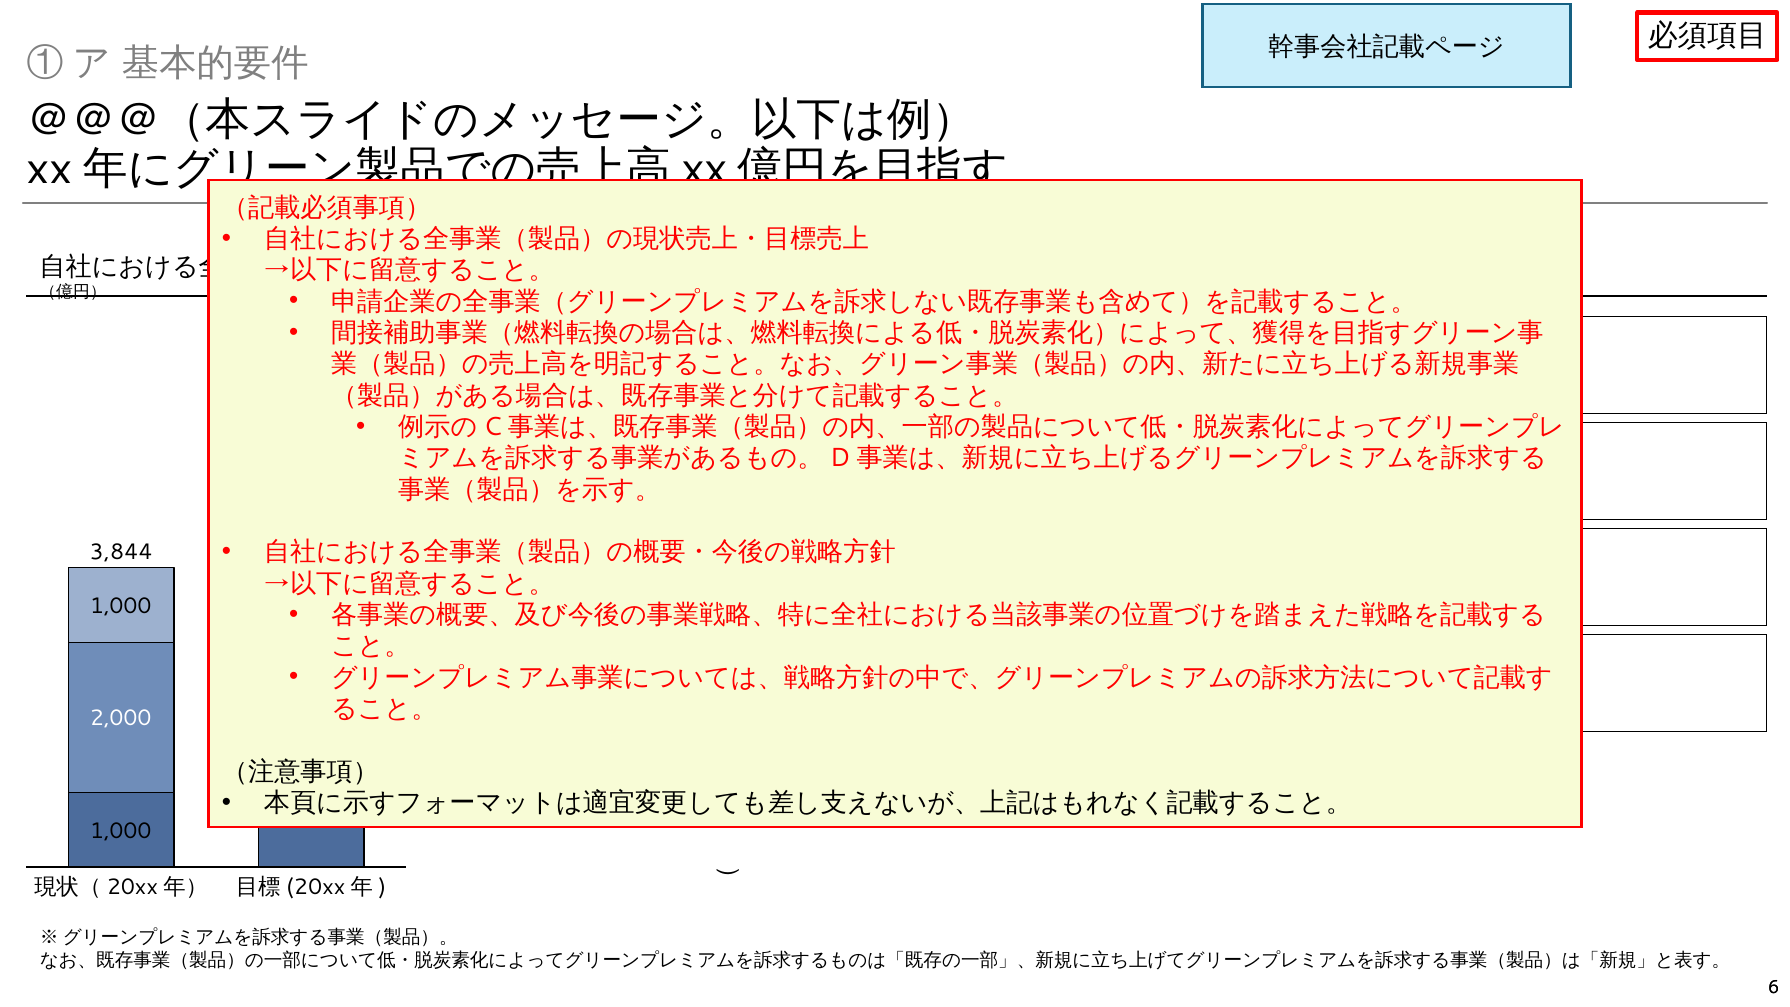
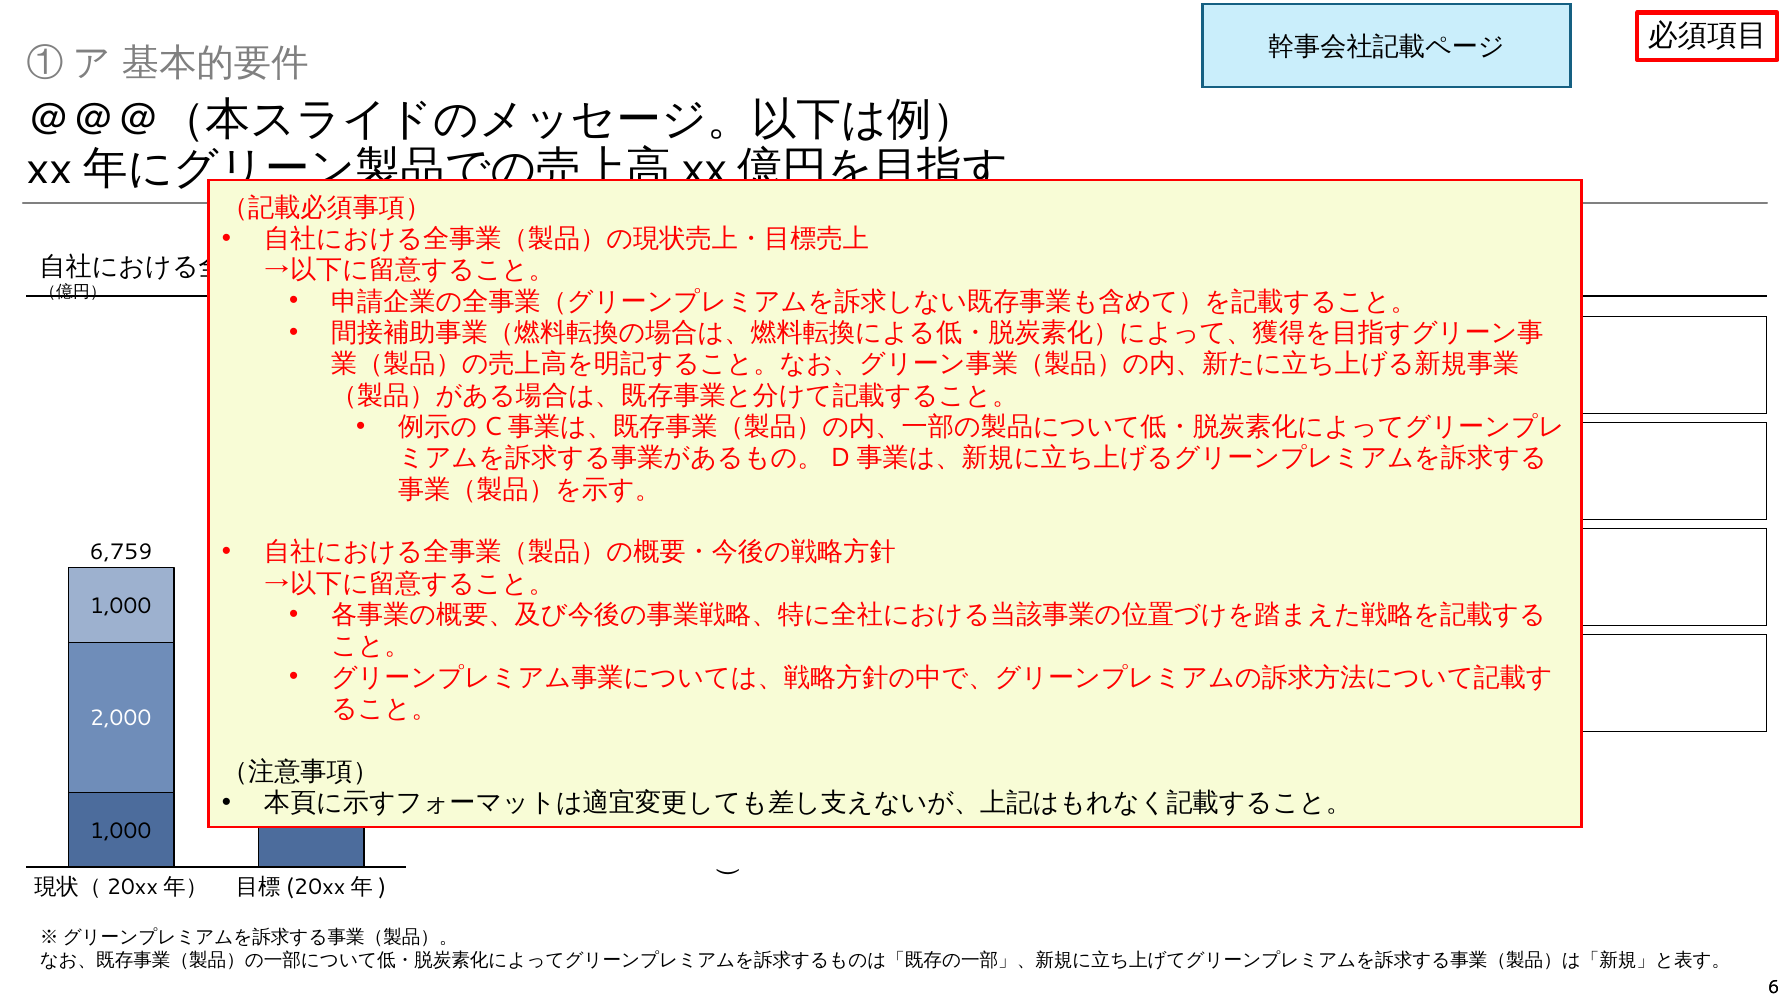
3,844: 3,844 -> 6,759 (121, 552)
